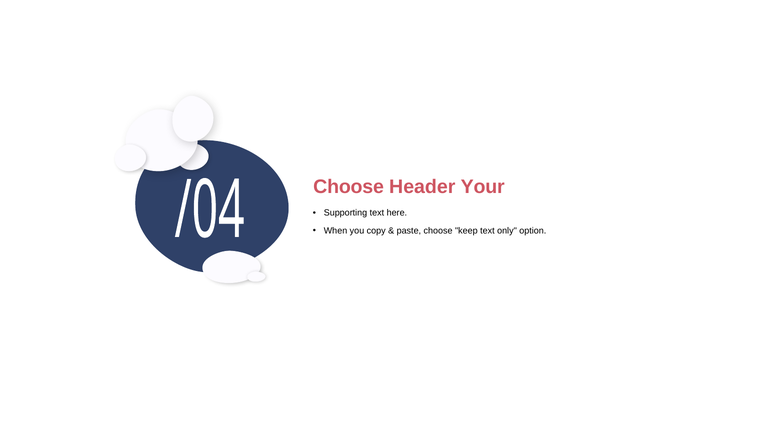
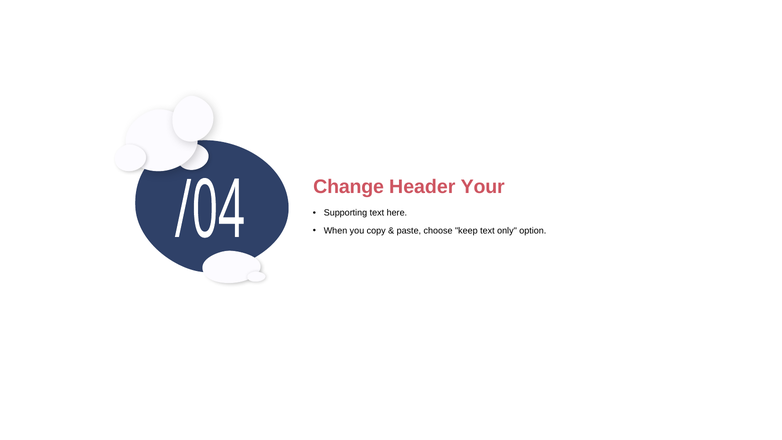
Choose: Choose -> Change (349, 187)
